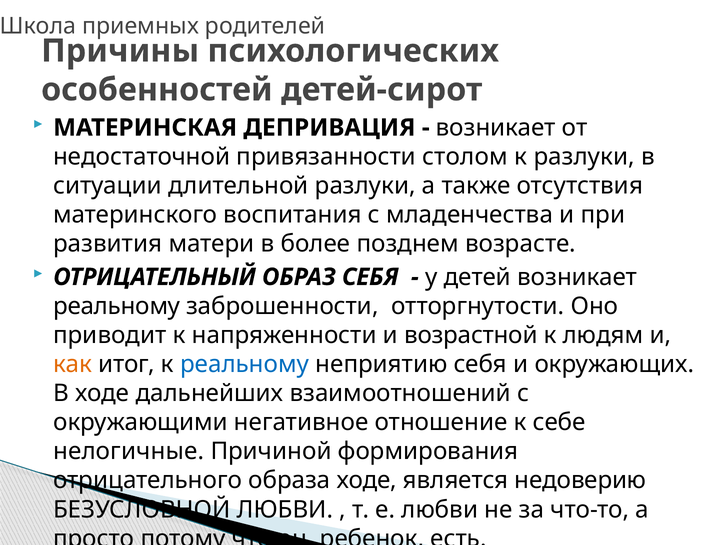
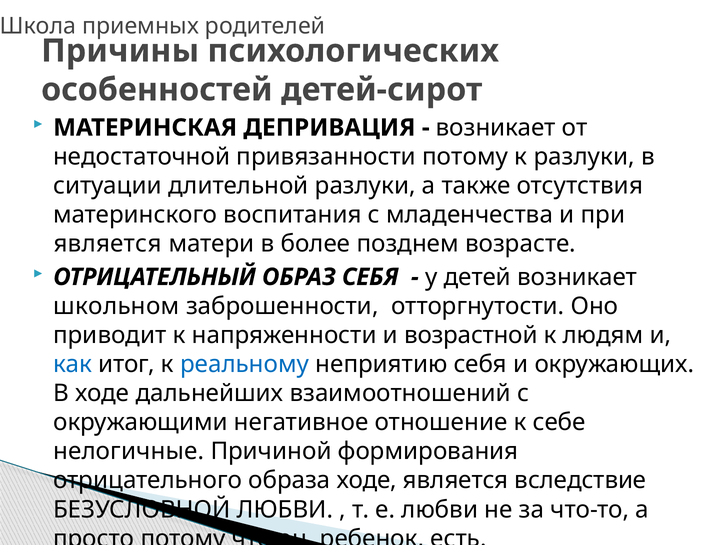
привязанности столом: столом -> потому (465, 157)
развития: развития -> является (108, 244)
реальному: реальному -> школьном (116, 306)
как colour: orange -> blue (73, 364)
недоверию: недоверию -> вследствие (580, 480)
